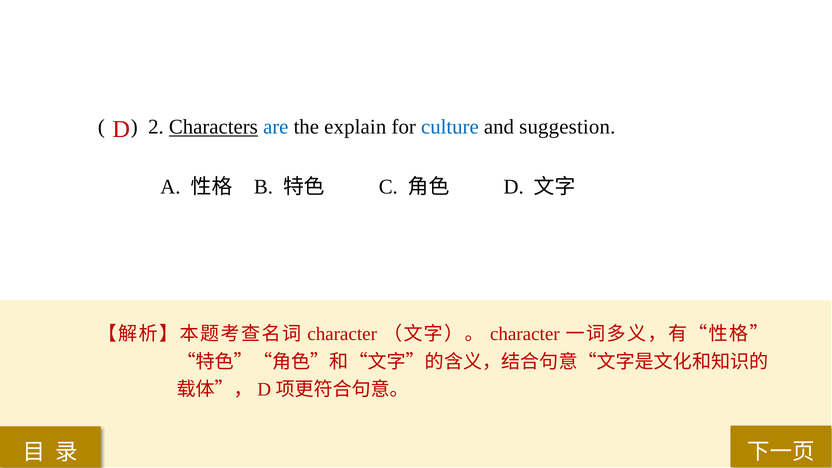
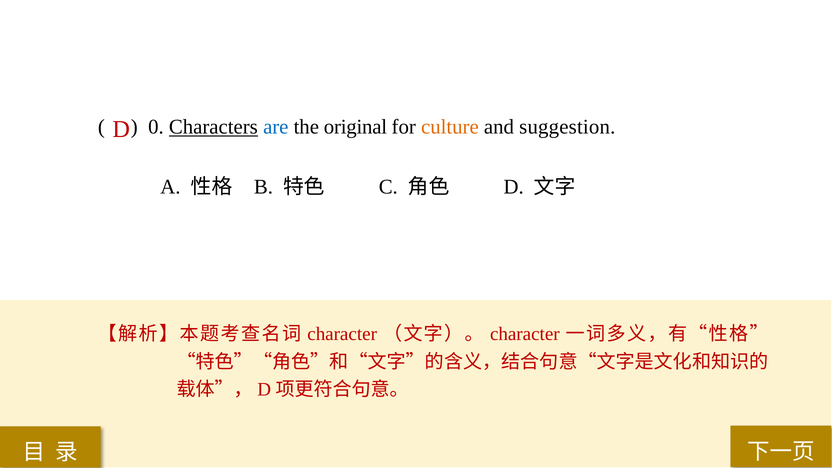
2: 2 -> 0 (156, 127)
explain: explain -> original (355, 127)
culture colour: blue -> orange (450, 127)
